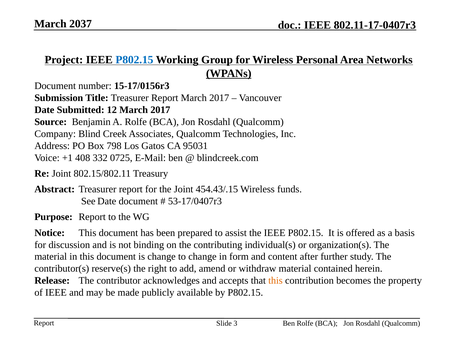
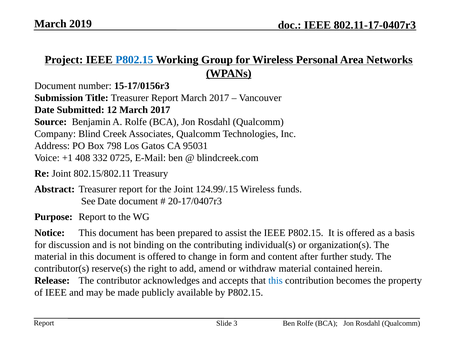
2037: 2037 -> 2019 (81, 24)
454.43/.15: 454.43/.15 -> 124.99/.15 (217, 190)
53-17/0407r3: 53-17/0407r3 -> 20-17/0407r3 (195, 202)
document is change: change -> offered (162, 257)
this colour: orange -> blue (275, 281)
